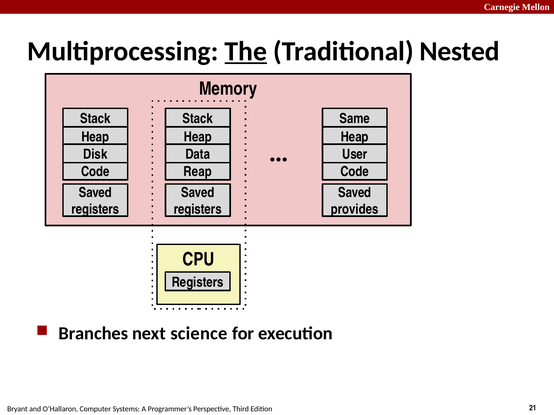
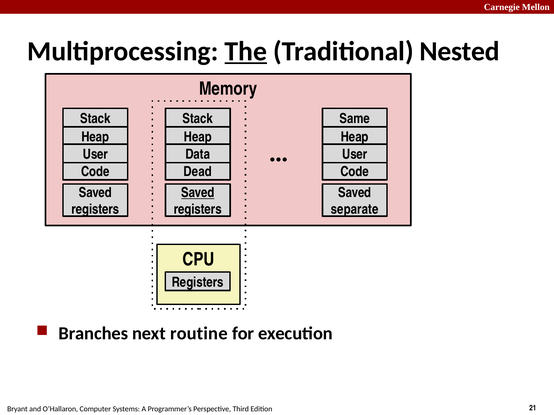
Disk: Disk -> User (95, 155)
Reap: Reap -> Dead (198, 172)
Saved underline: none -> present (198, 193)
provides: provides -> separate (355, 210)
science: science -> routine (199, 334)
